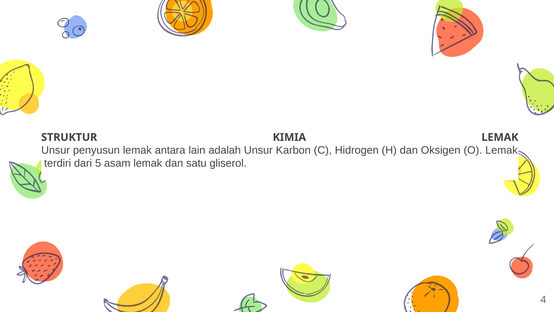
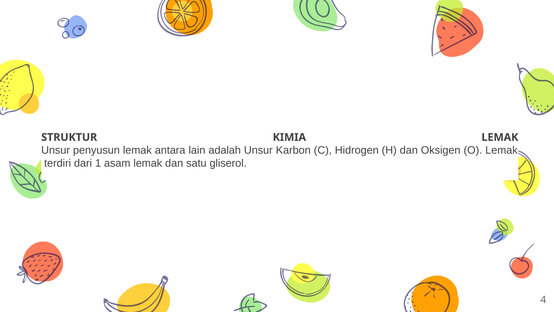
5: 5 -> 1 (98, 163)
